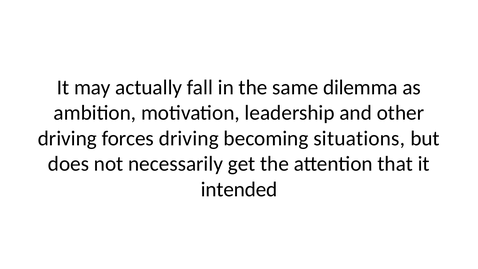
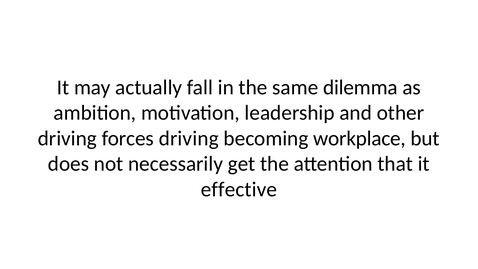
situations: situations -> workplace (360, 138)
intended: intended -> effective (239, 189)
